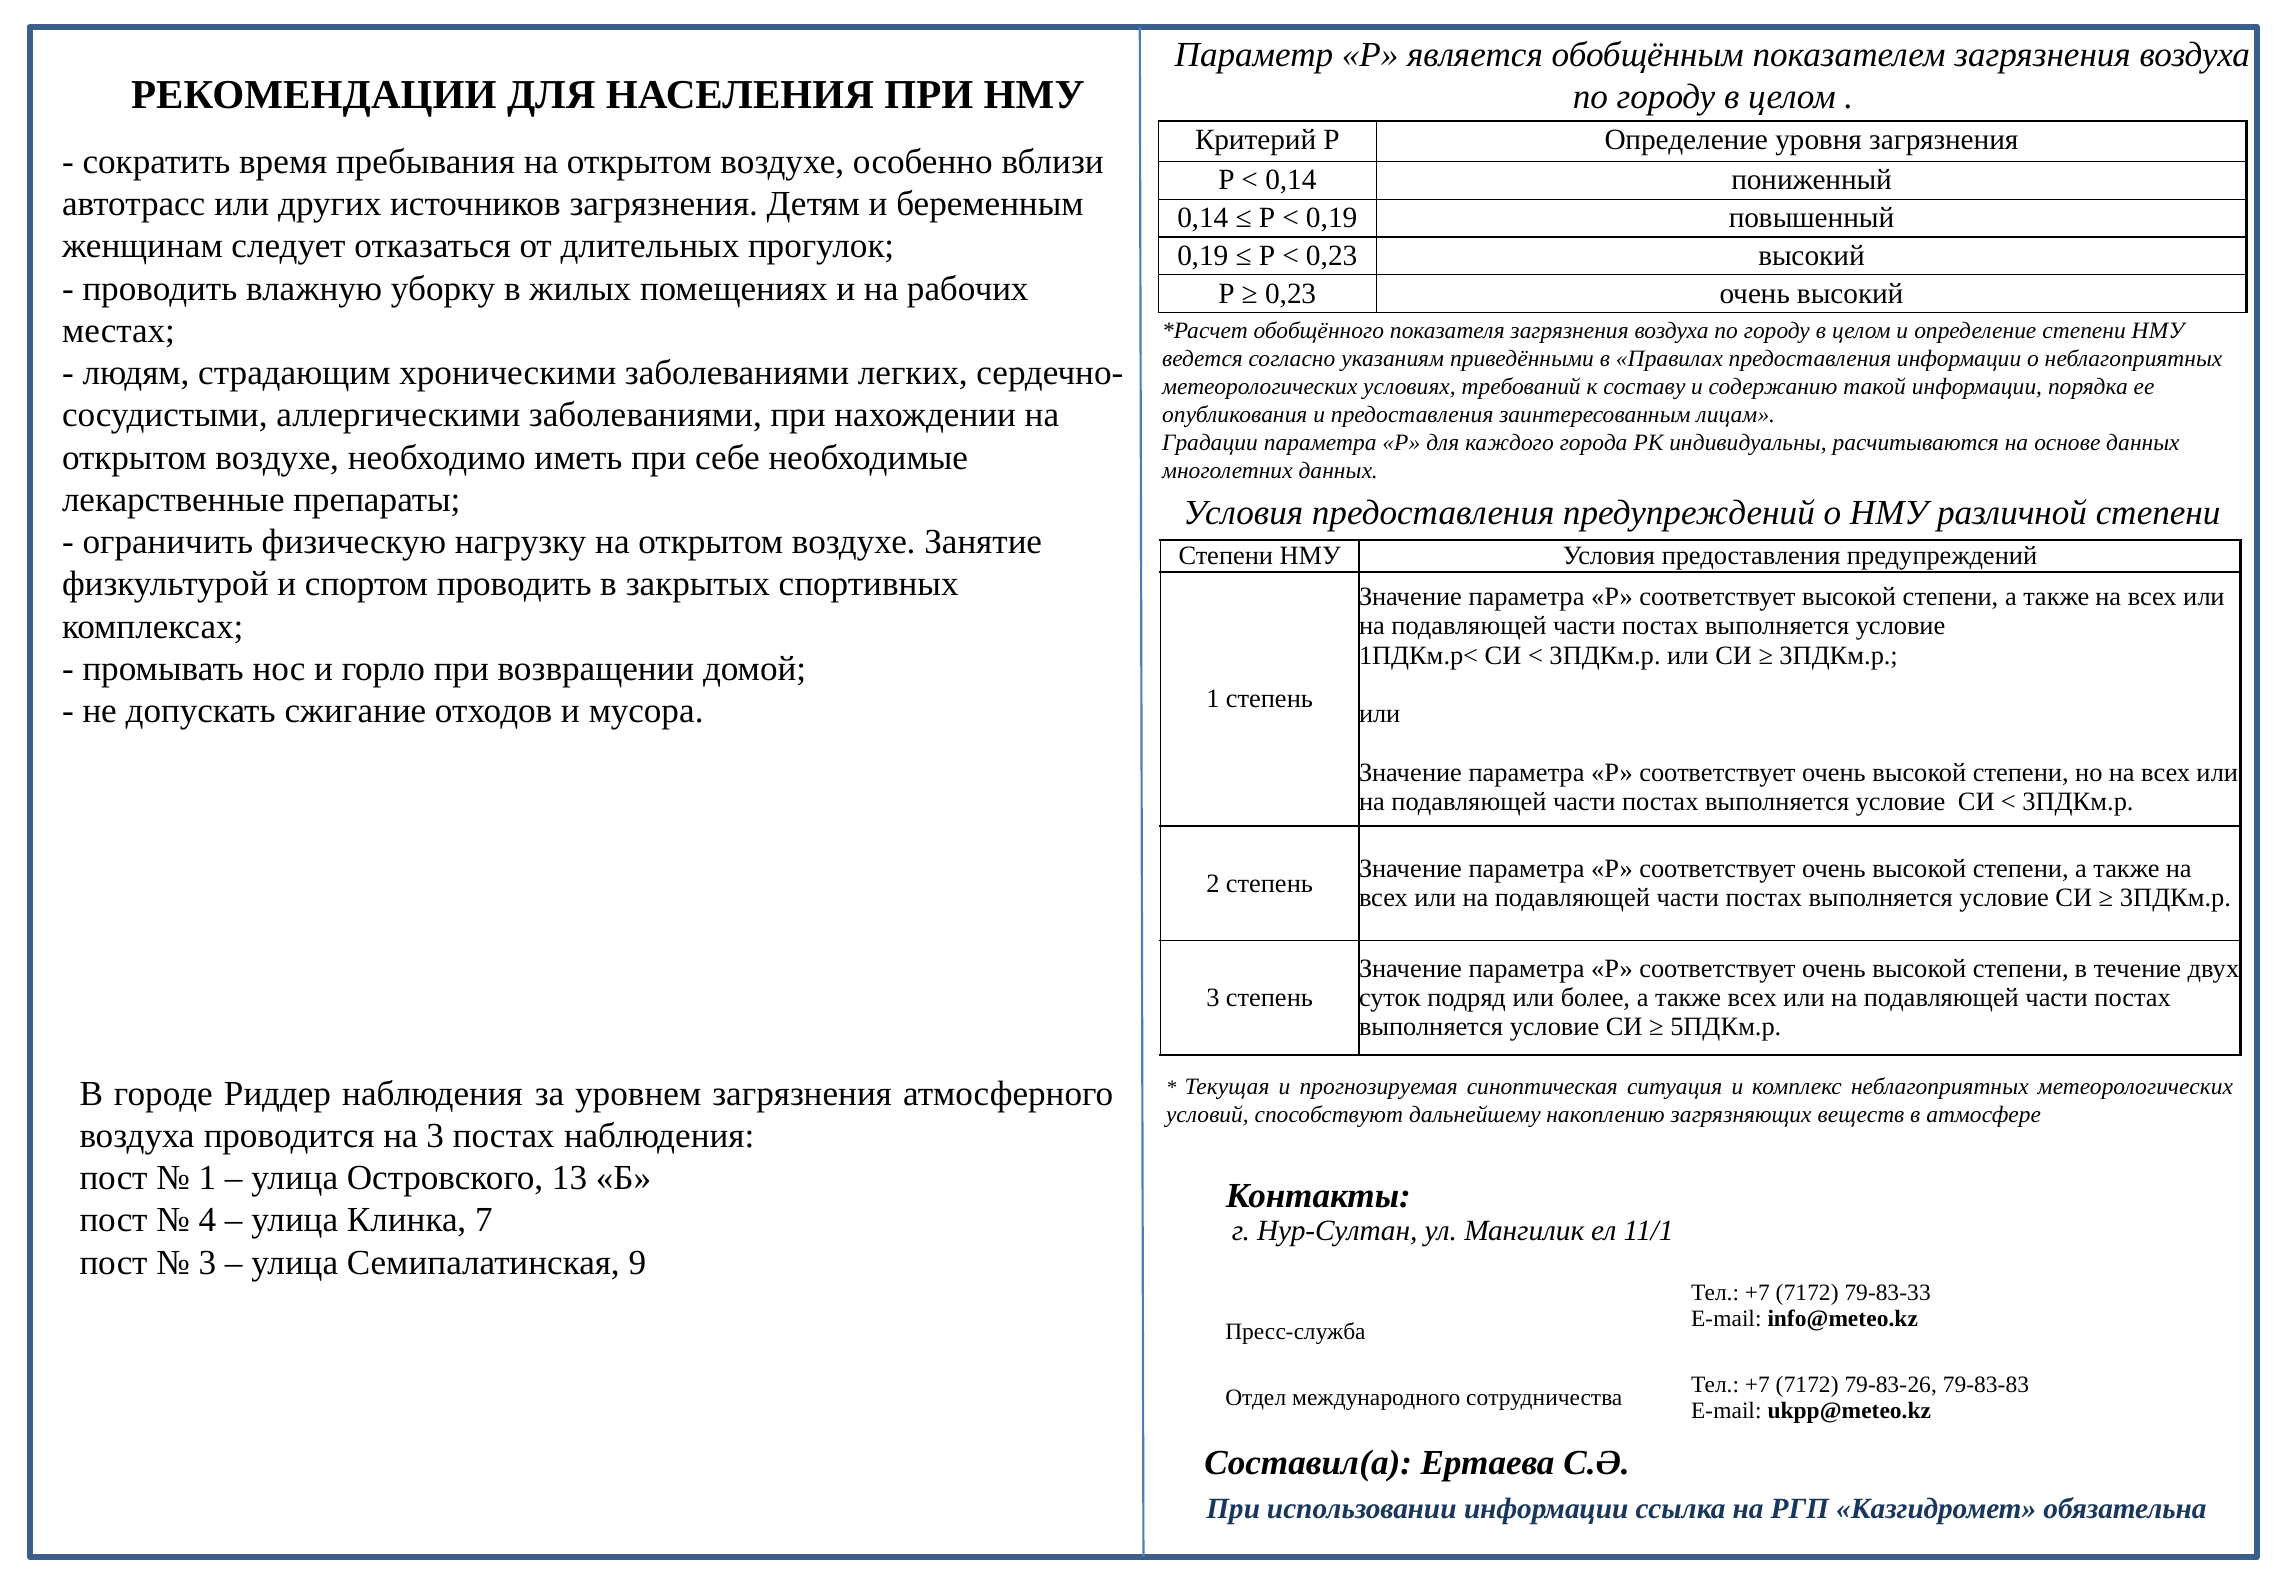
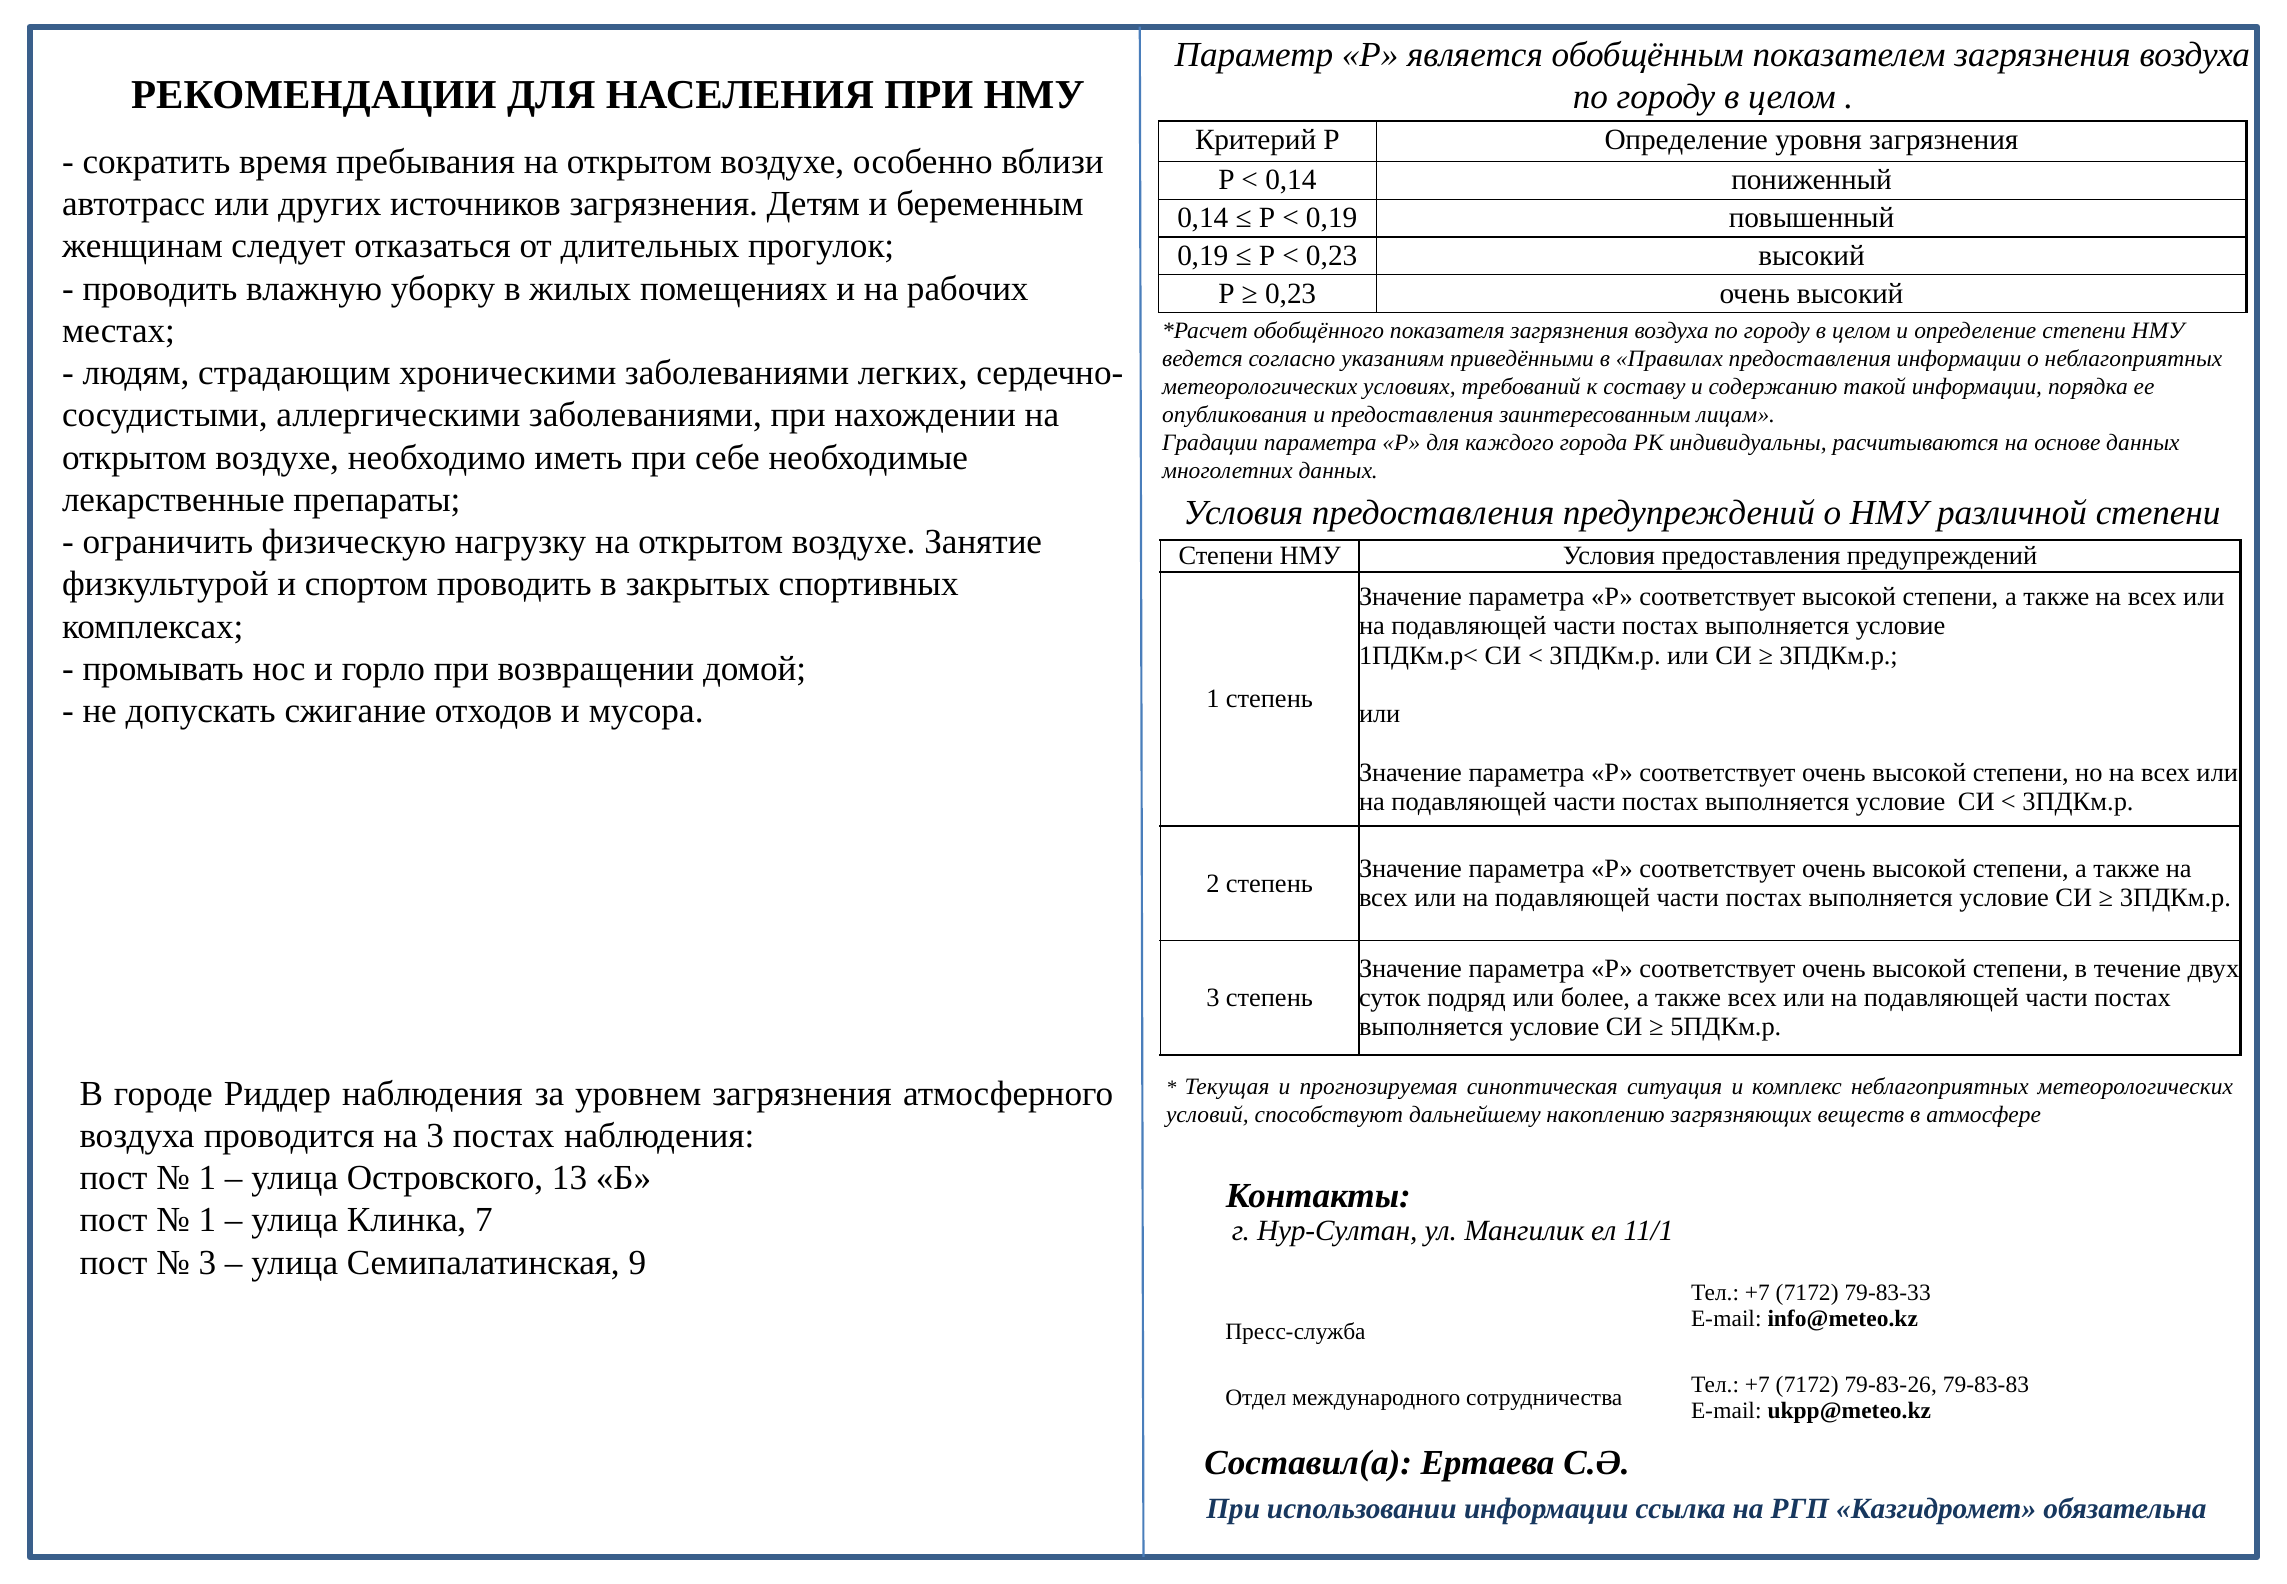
4: 4 -> 1 (207, 1220)
